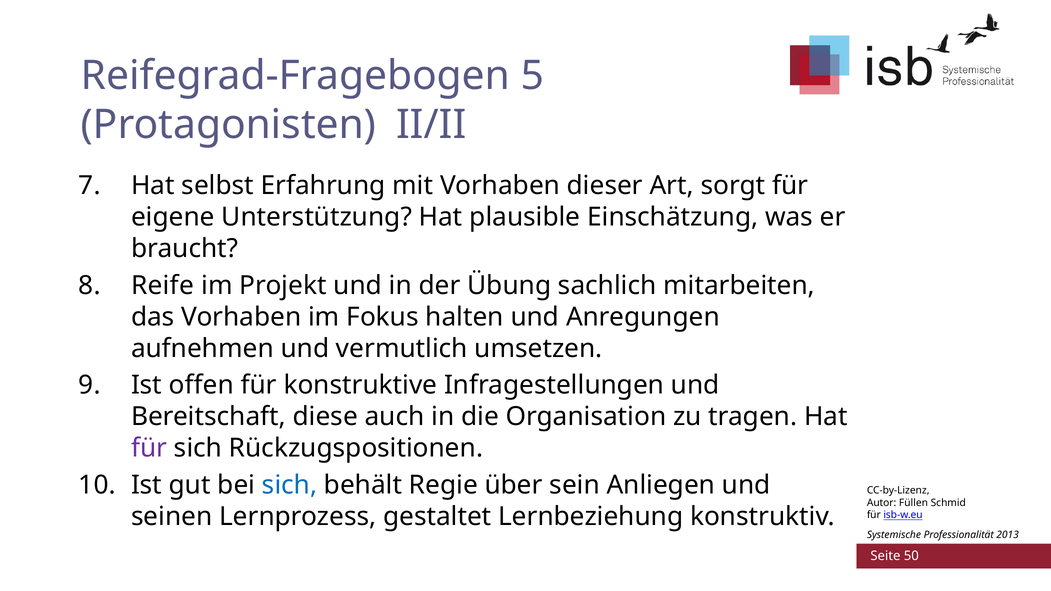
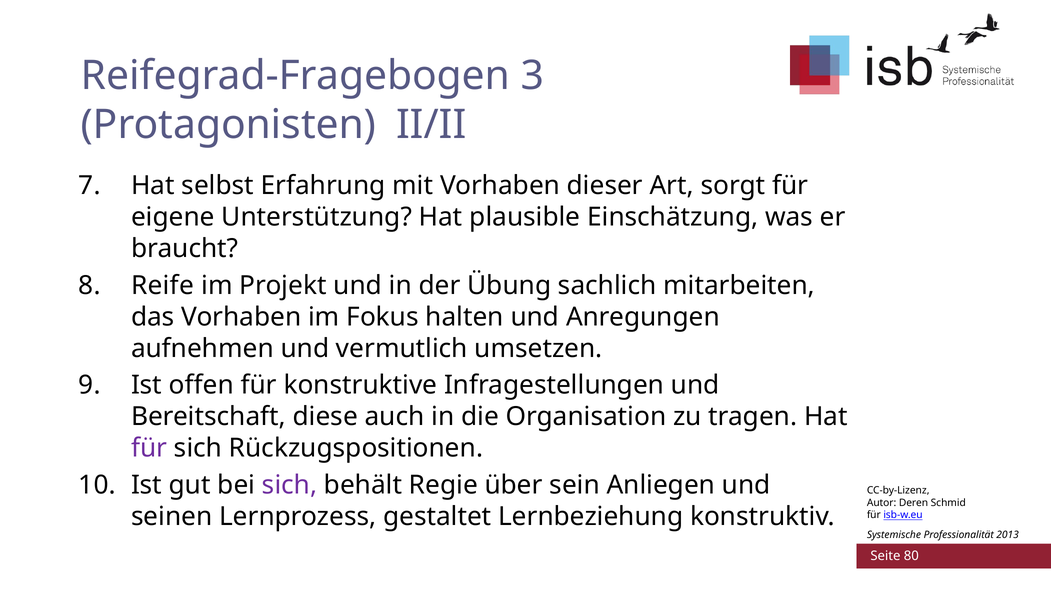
5: 5 -> 3 (533, 76)
sich colour: blue -> purple (290, 485)
Füllen: Füllen -> Deren (914, 503)
50: 50 -> 80 (911, 556)
